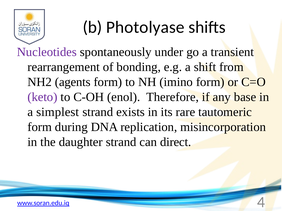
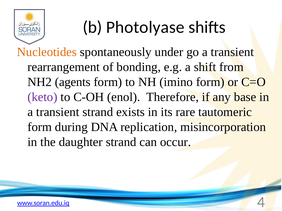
Nucleotides colour: purple -> orange (47, 52)
simplest: simplest -> transient (58, 112)
direct: direct -> occur (176, 142)
